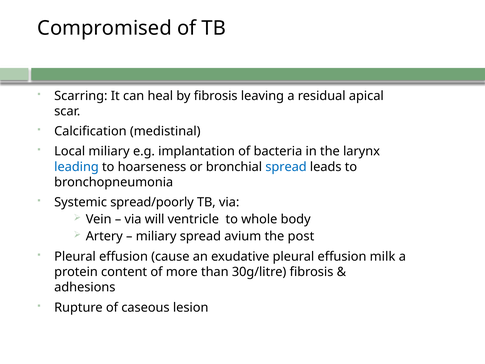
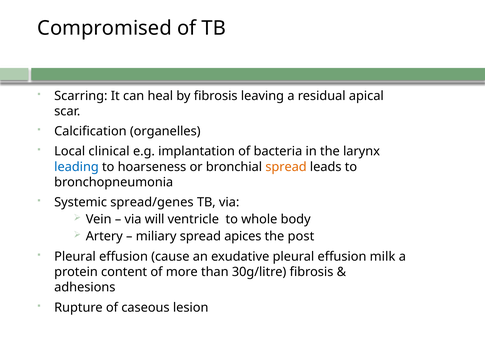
medistinal: medistinal -> organelles (165, 131)
Local miliary: miliary -> clinical (109, 151)
spread colour: blue -> orange (286, 167)
spread/poorly: spread/poorly -> spread/genes (152, 202)
avium: avium -> apices (243, 236)
